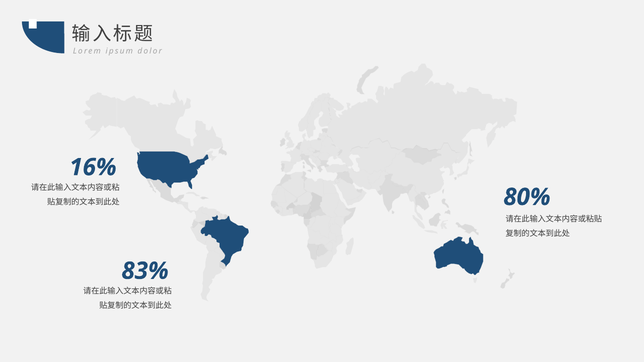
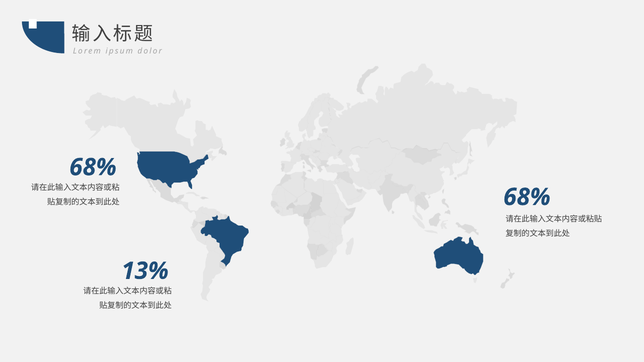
16%: 16% -> 68% (93, 167)
80%: 80% -> 68% (527, 197)
83%: 83% -> 13% (145, 271)
